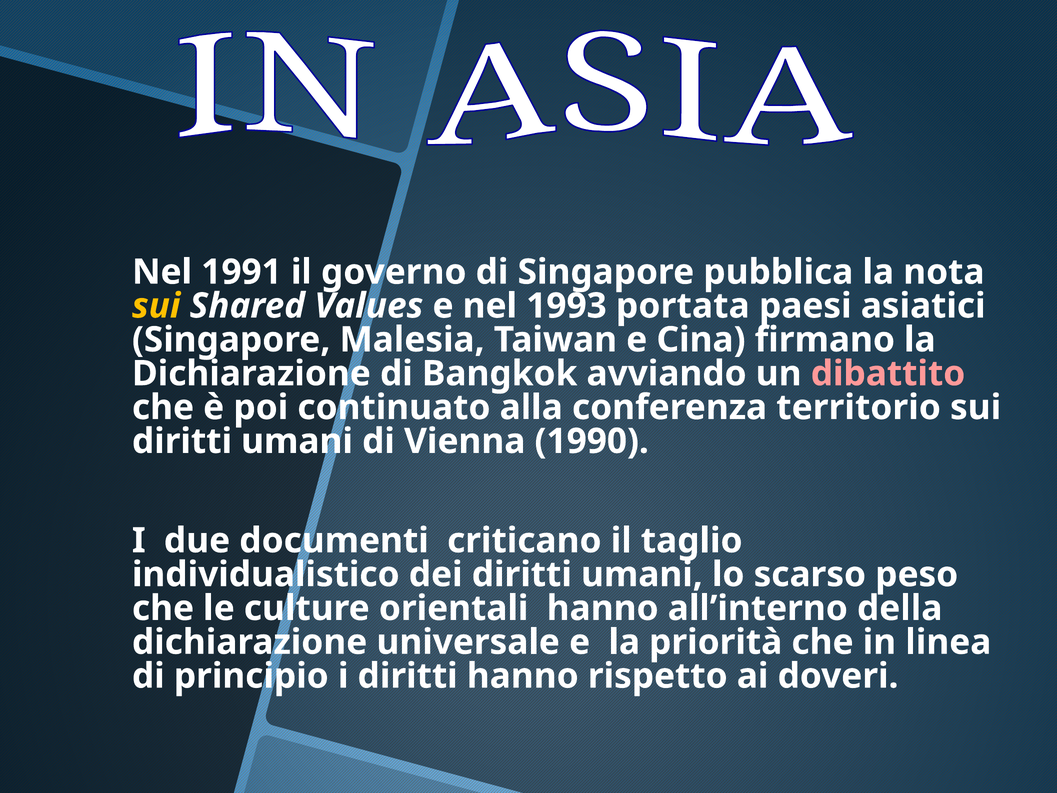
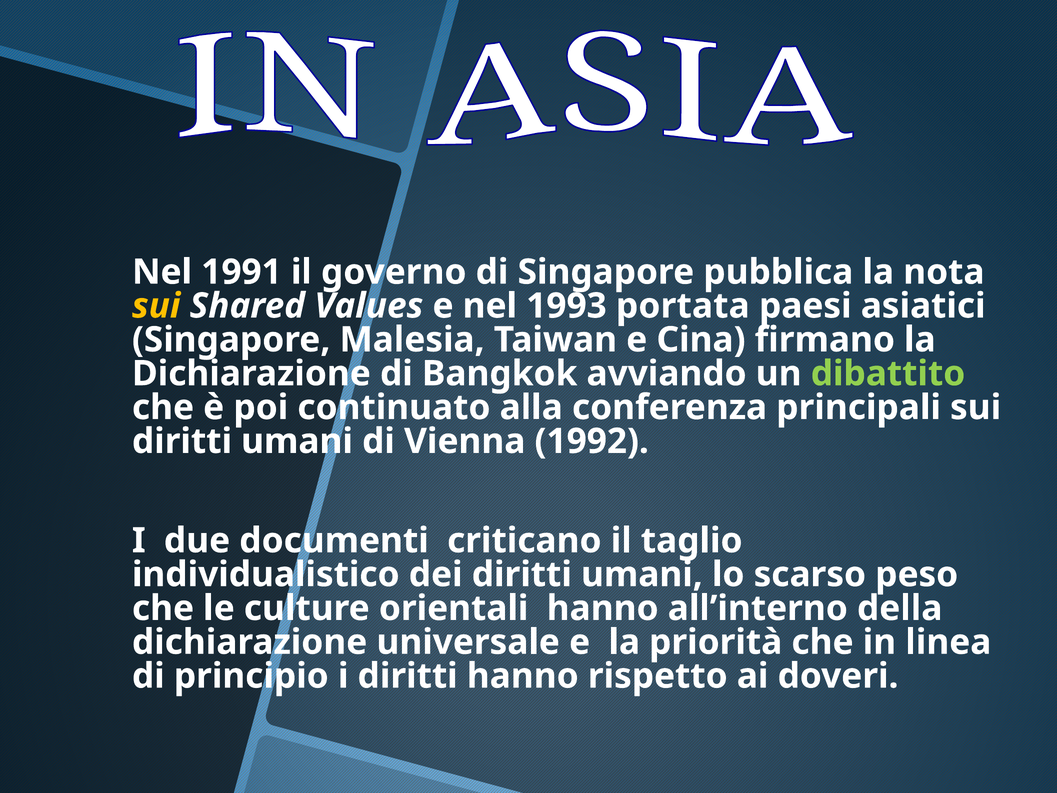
dibattito colour: pink -> light green (888, 374)
territorio: territorio -> principali (859, 407)
1990: 1990 -> 1992 (592, 441)
